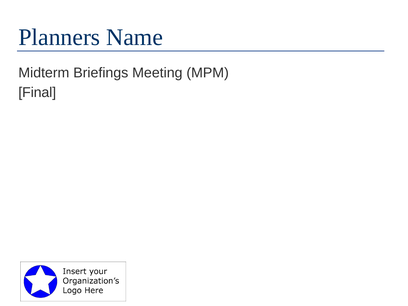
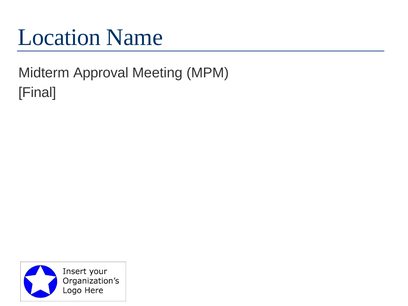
Planners: Planners -> Location (59, 37)
Briefings: Briefings -> Approval (101, 73)
